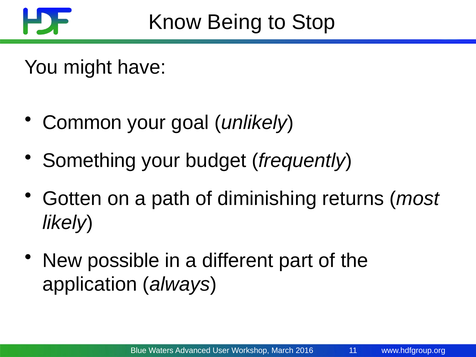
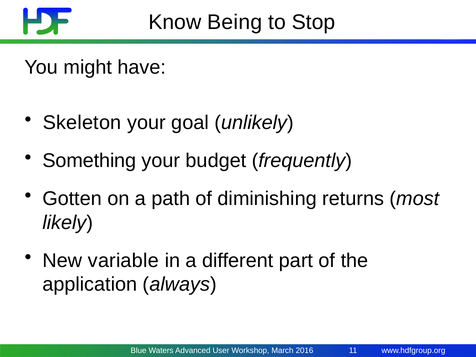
Common: Common -> Skeleton (82, 123)
possible: possible -> variable (123, 260)
